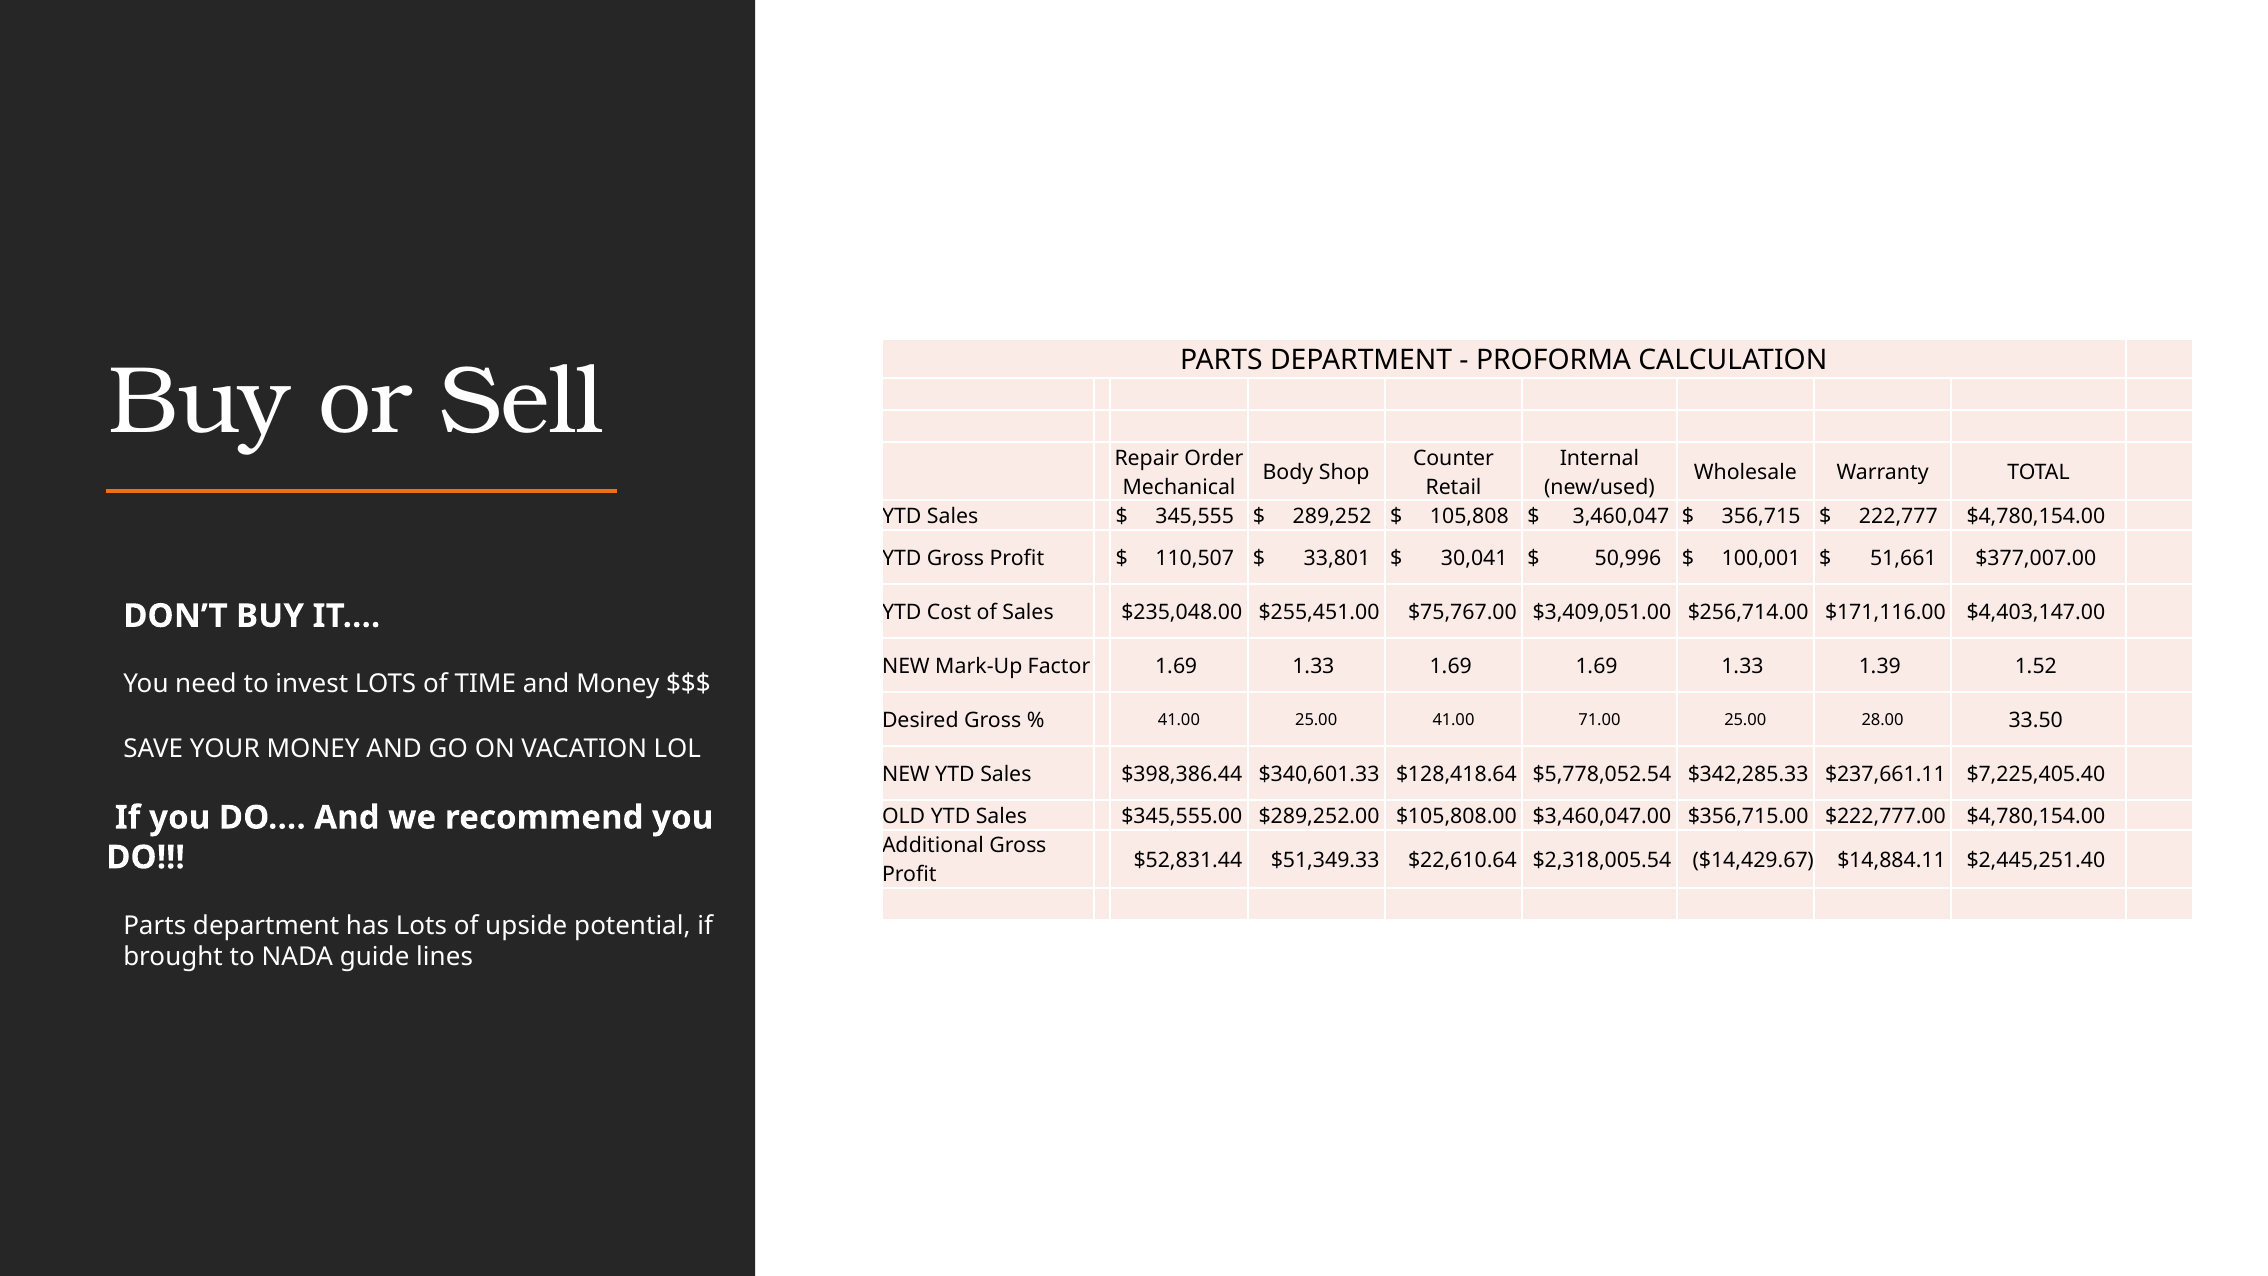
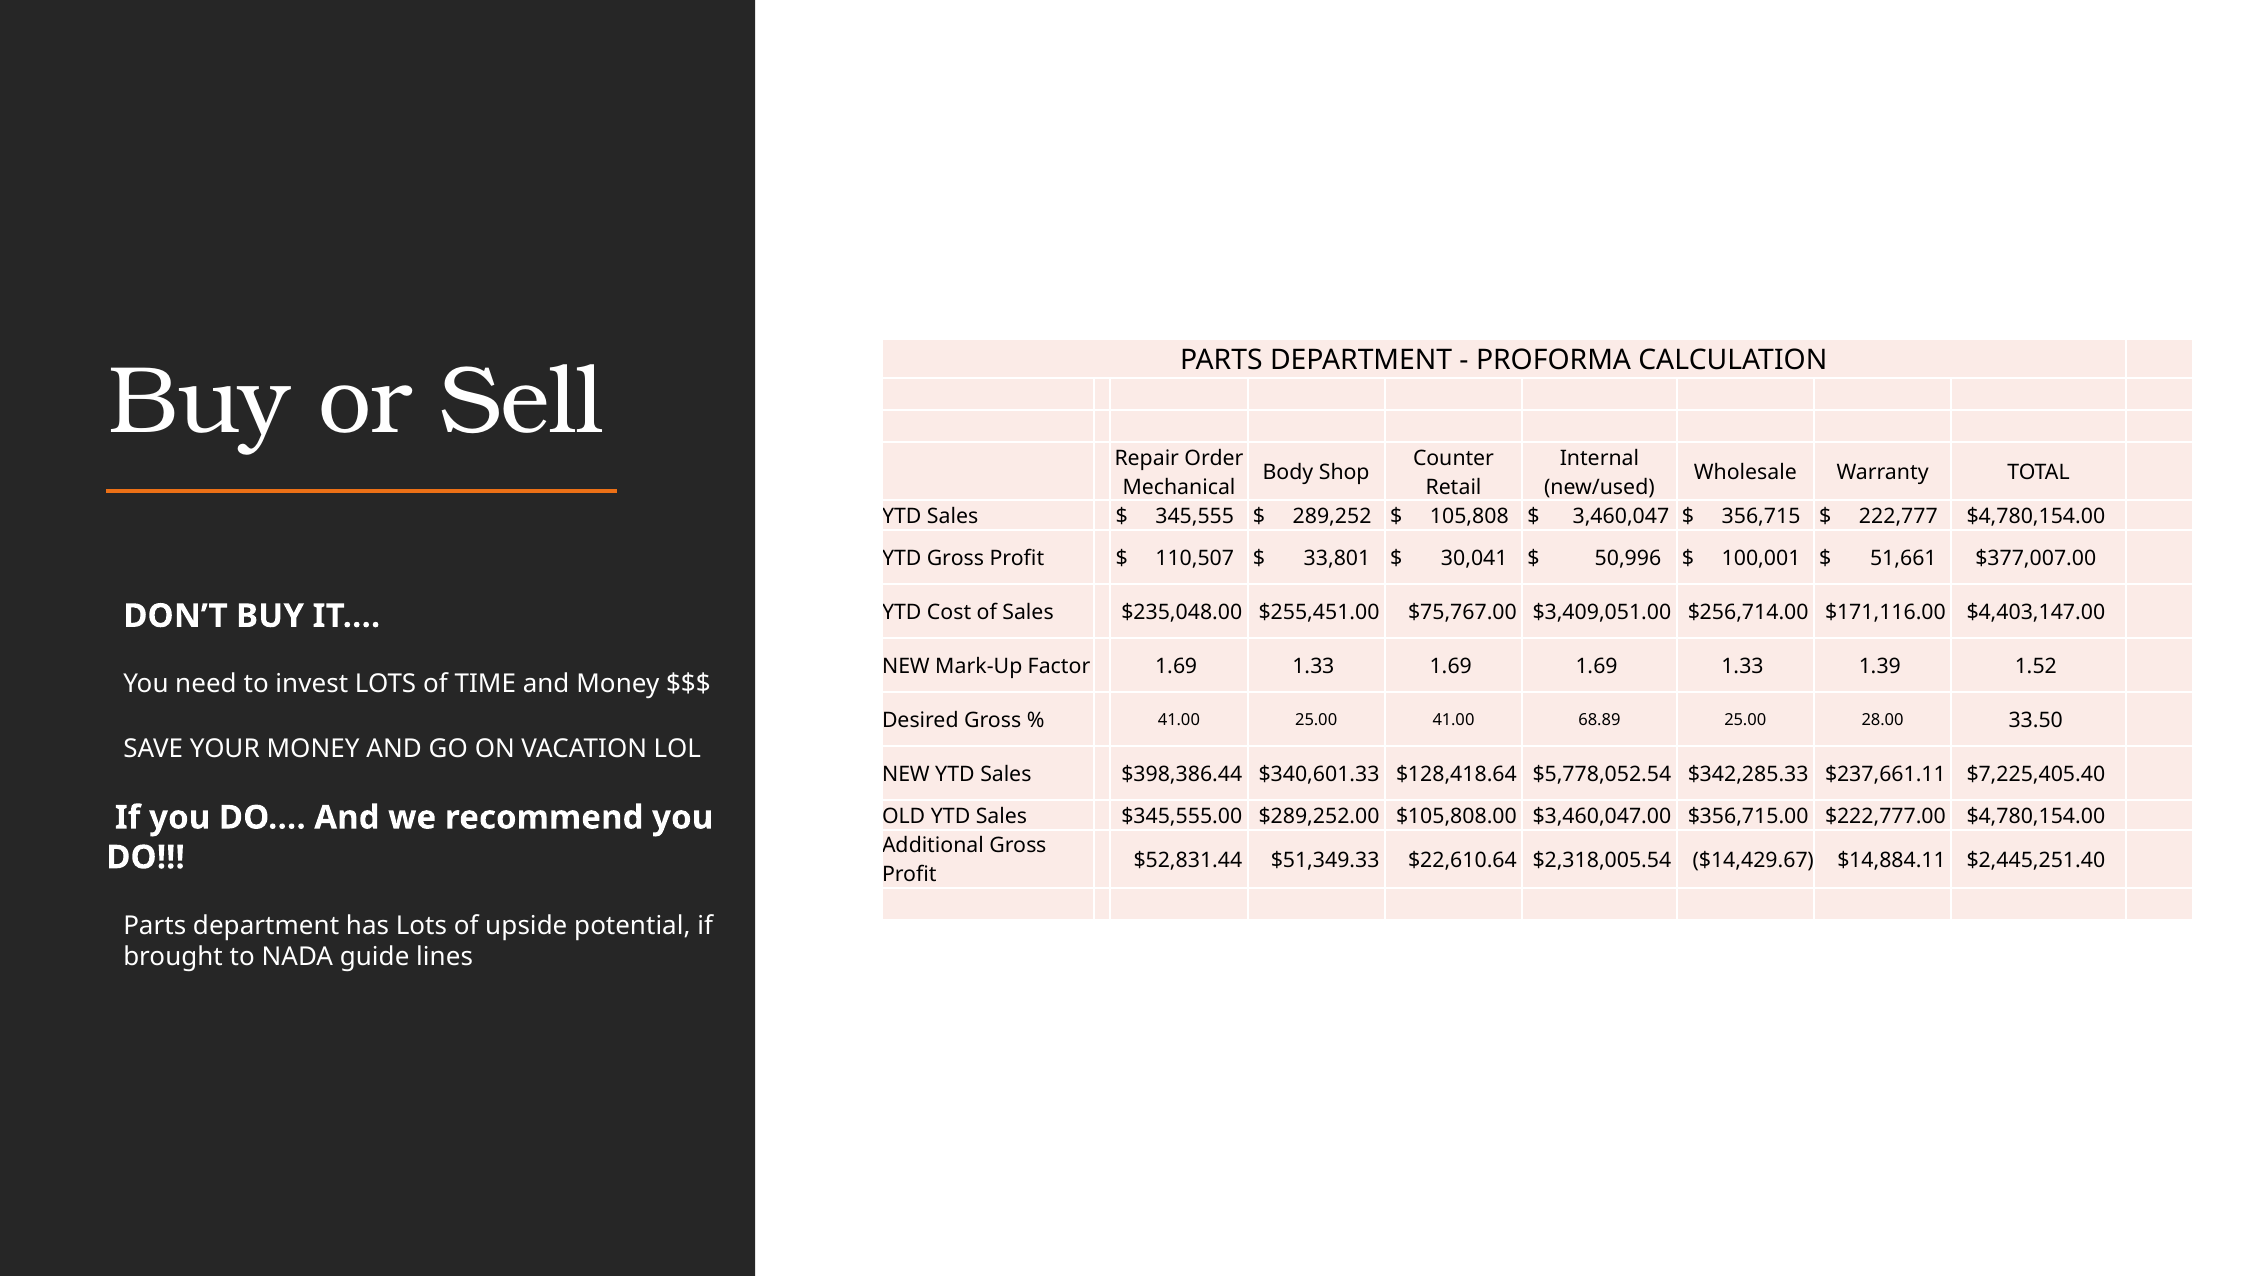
71.00: 71.00 -> 68.89 (1599, 720)
